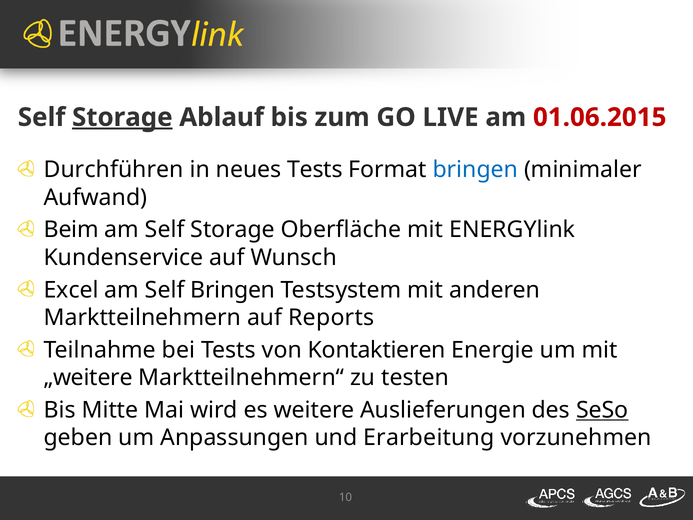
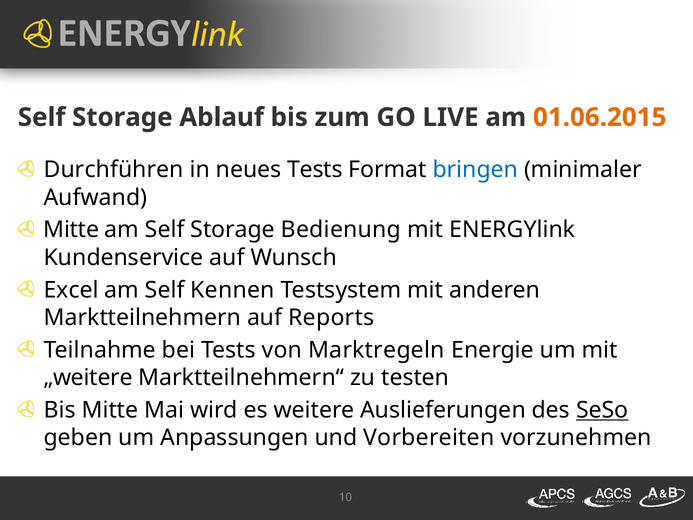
Storage underline: present -> none (122, 117)
01.06.2015 colour: red -> orange (600, 117)
Beim: Beim -> Mitte (71, 230)
Oberfläche: Oberfläche -> Bedienung (341, 230)
Self Bringen: Bringen -> Kennen (233, 290)
Kontaktieren: Kontaktieren -> Marktregeln (376, 350)
Erarbeitung: Erarbeitung -> Vorbereiten (429, 438)
